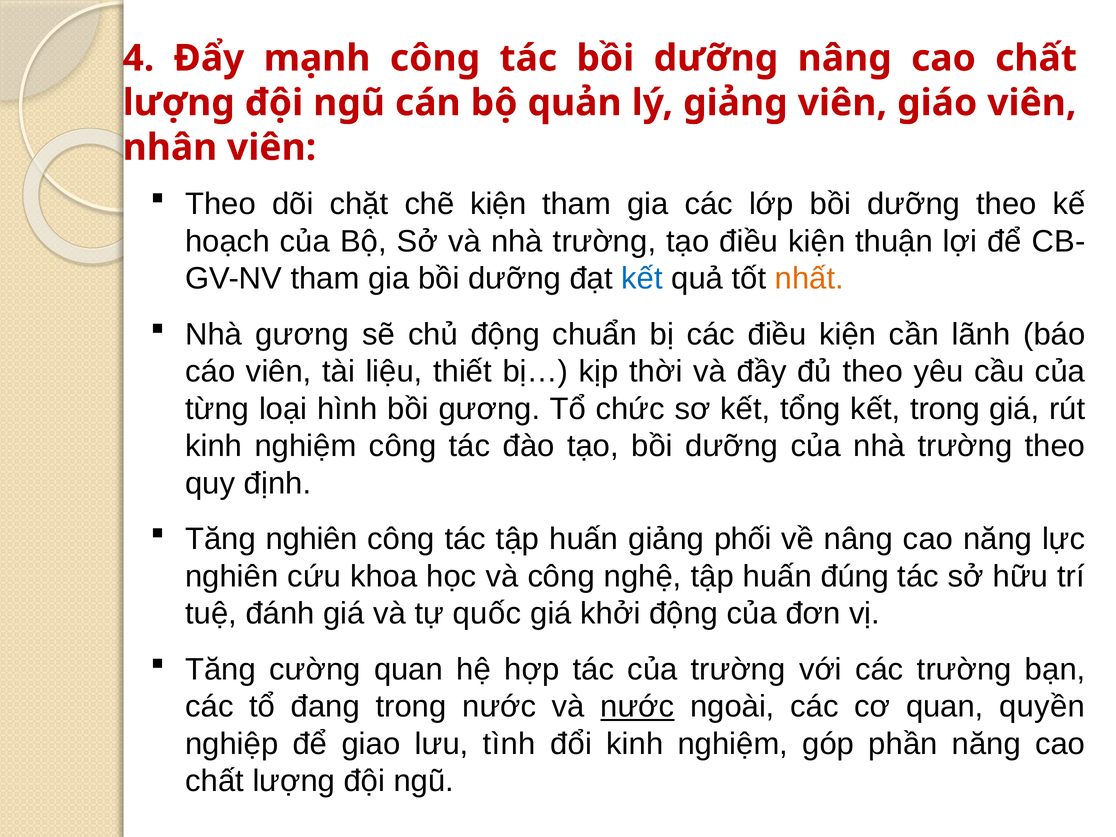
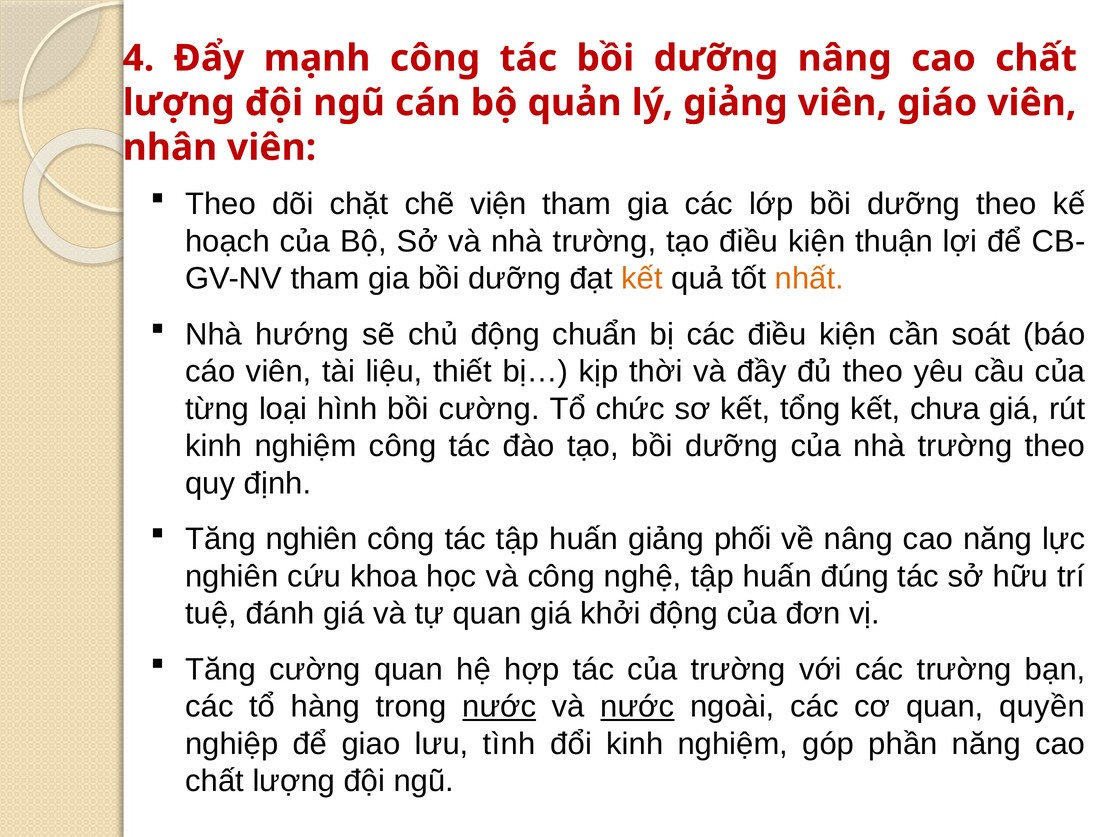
chẽ kiện: kiện -> viện (498, 204)
kết colour: blue -> orange (642, 279)
Nhà gương: gương -> hướng (302, 334)
lãnh: lãnh -> soát (981, 334)
bồi gương: gương -> cường (489, 409)
kết trong: trong -> chưa (945, 409)
tự quốc: quốc -> quan (487, 614)
đang: đang -> hàng (325, 707)
nước underline: none -> present (499, 707)
